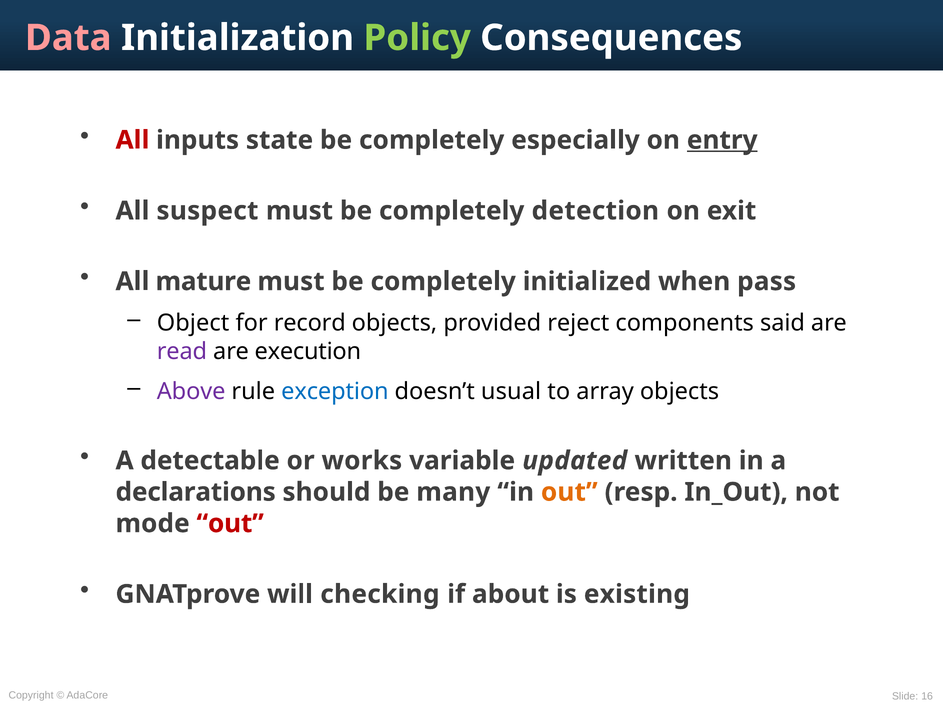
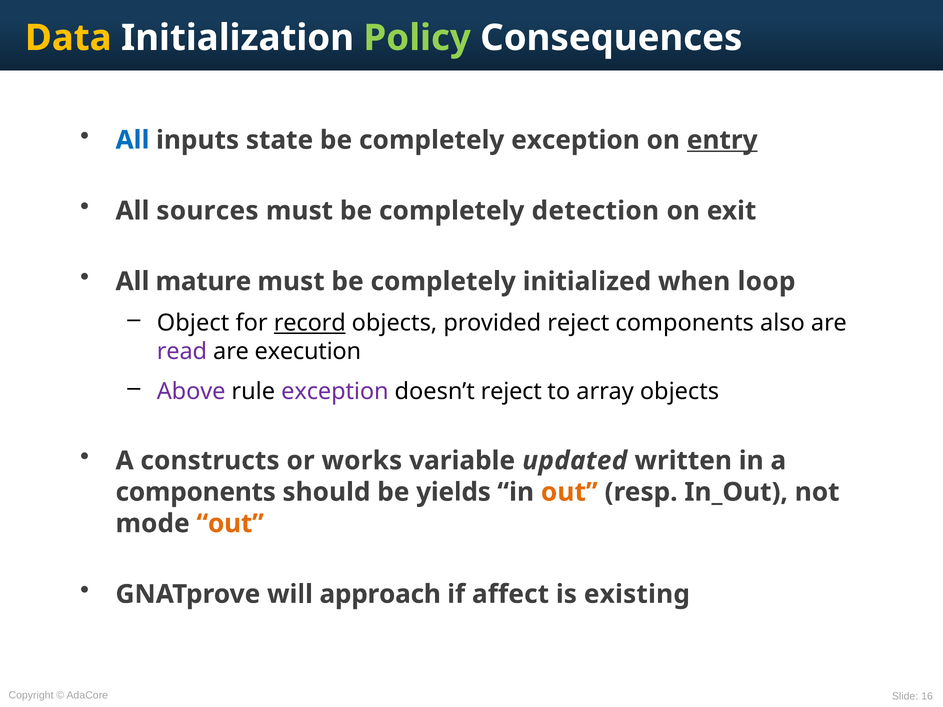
Data colour: pink -> yellow (68, 38)
All colour: red -> blue (132, 140)
completely especially: especially -> exception (575, 140)
suspect: suspect -> sources (207, 211)
pass: pass -> loop (767, 282)
record underline: none -> present (310, 323)
said: said -> also (782, 323)
exception colour: blue -> purple (335, 391)
doesn’t usual: usual -> reject (511, 391)
detectable: detectable -> constructs (210, 461)
declarations: declarations -> components (196, 492)
many: many -> yields (454, 492)
out colour: red -> orange (230, 524)
checking: checking -> approach (380, 594)
about: about -> affect (511, 594)
